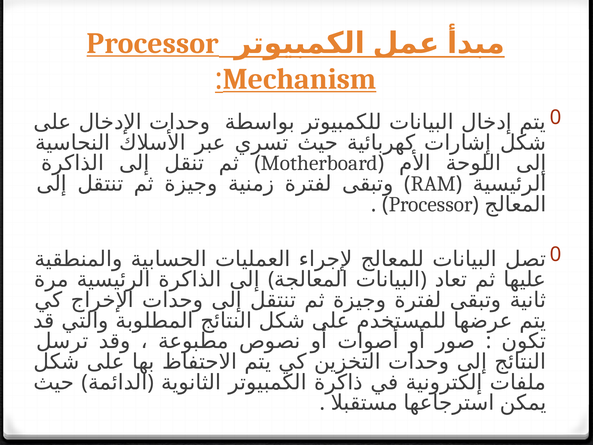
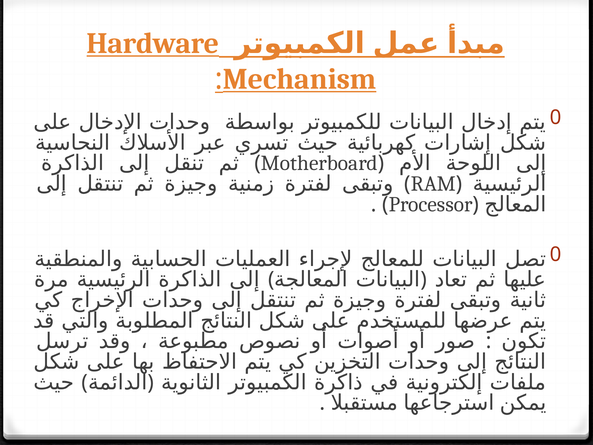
Processor: Processor -> Hardware (153, 43)
